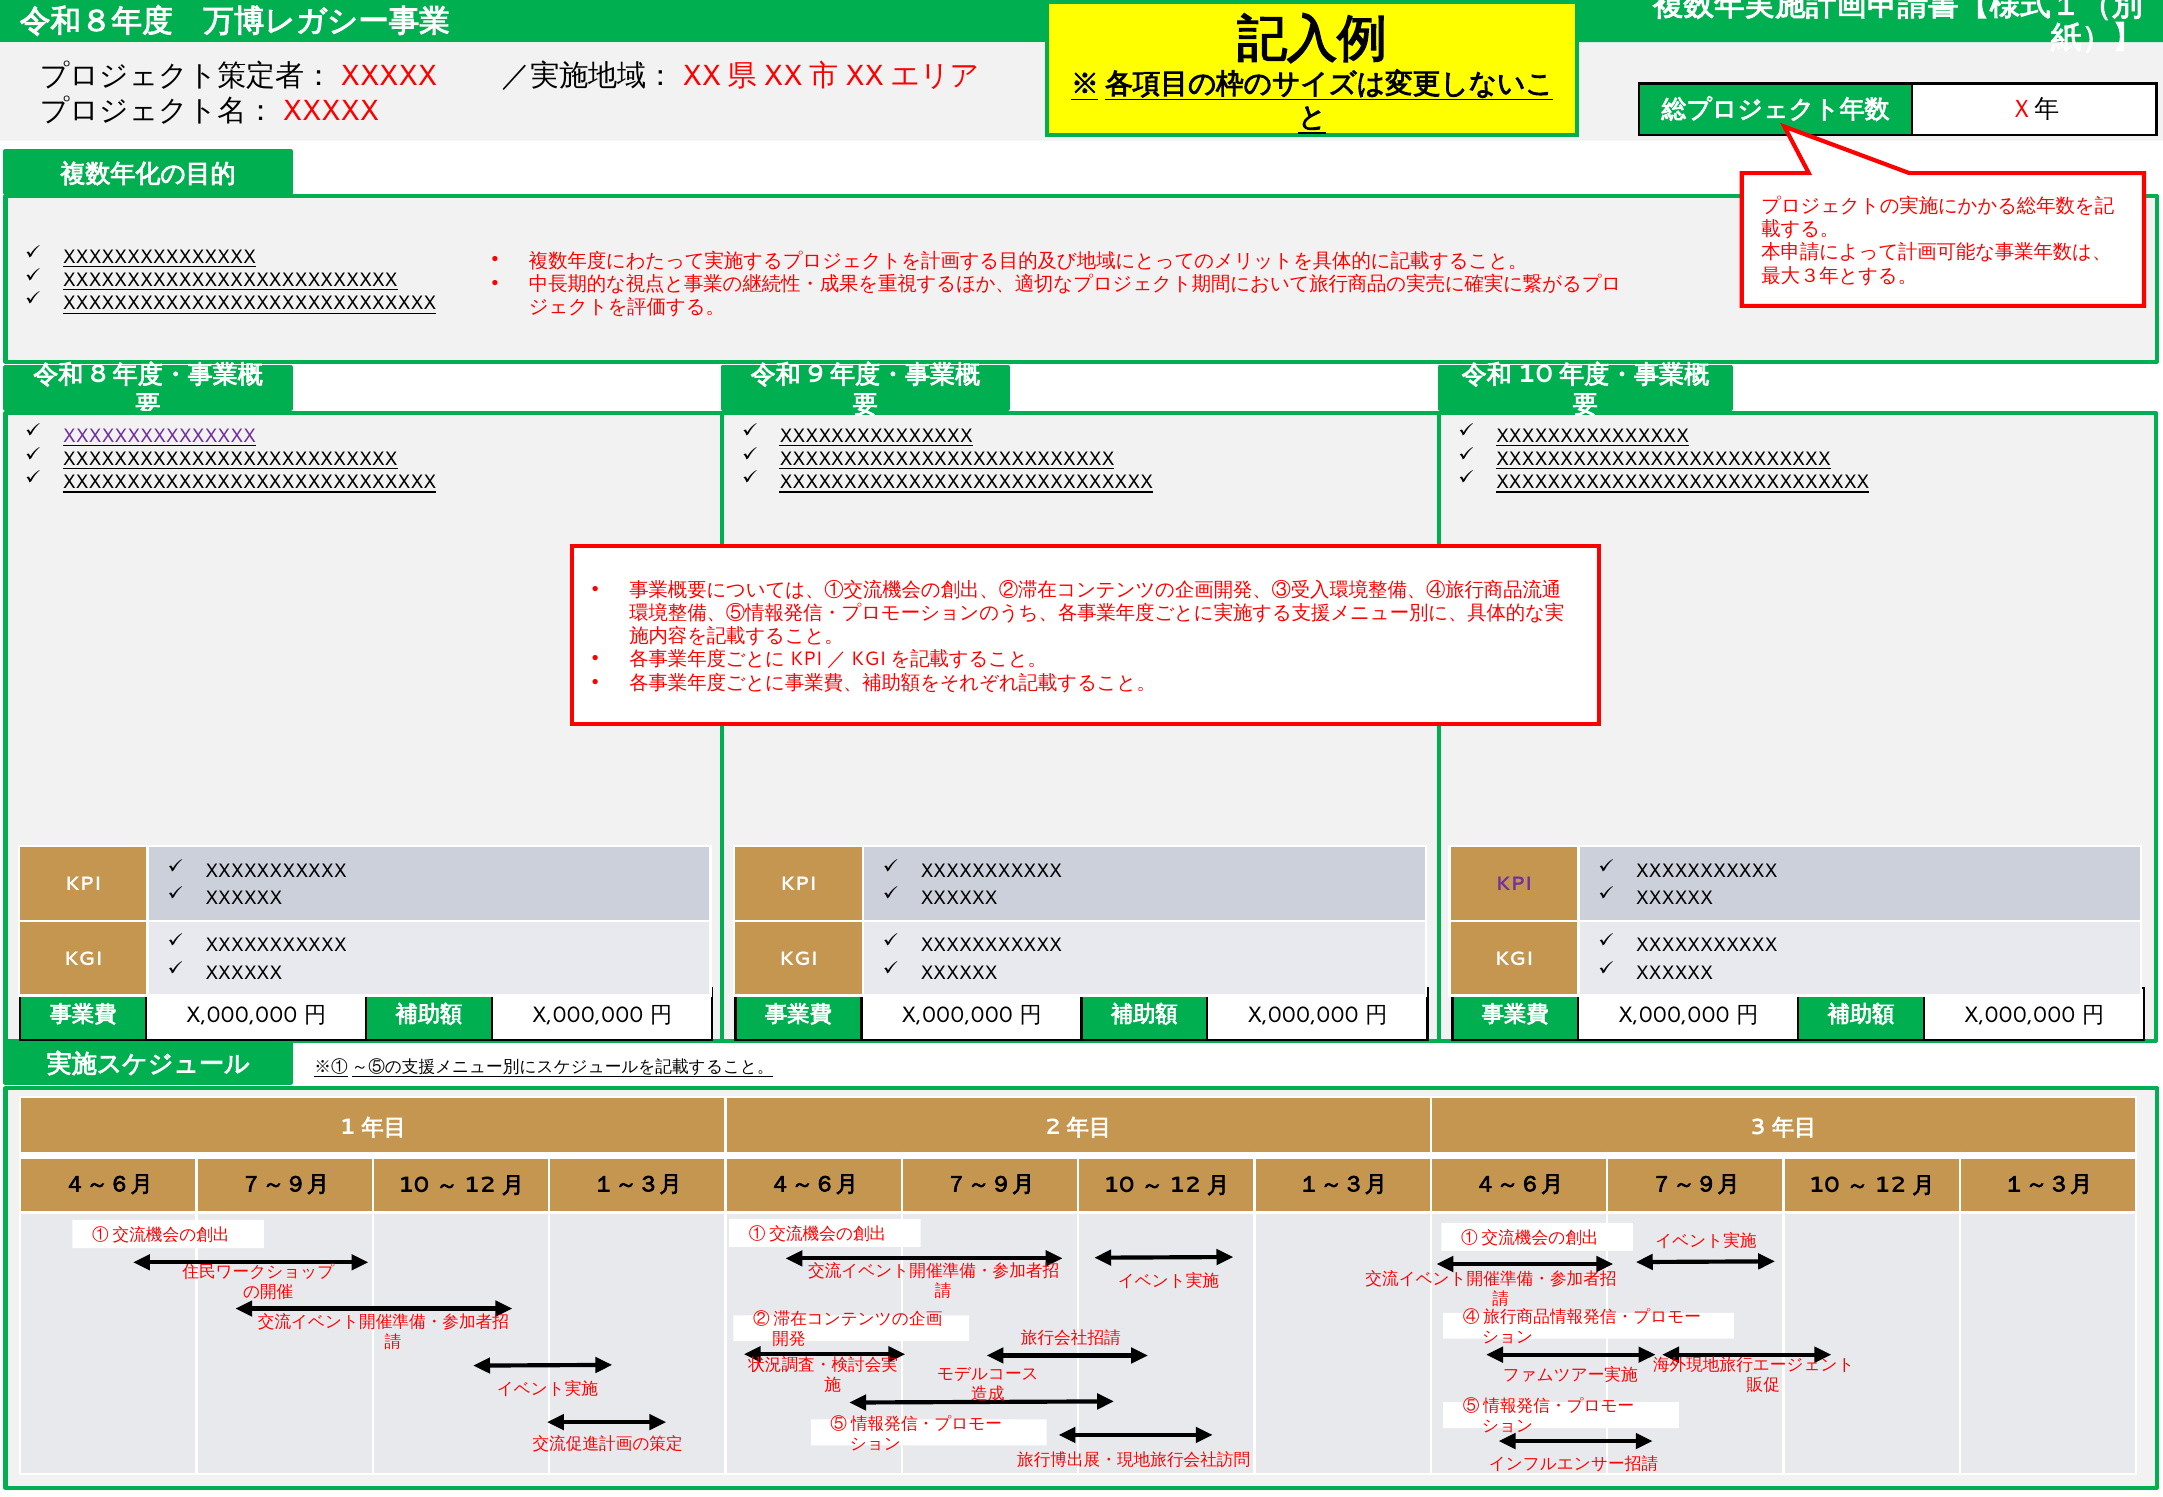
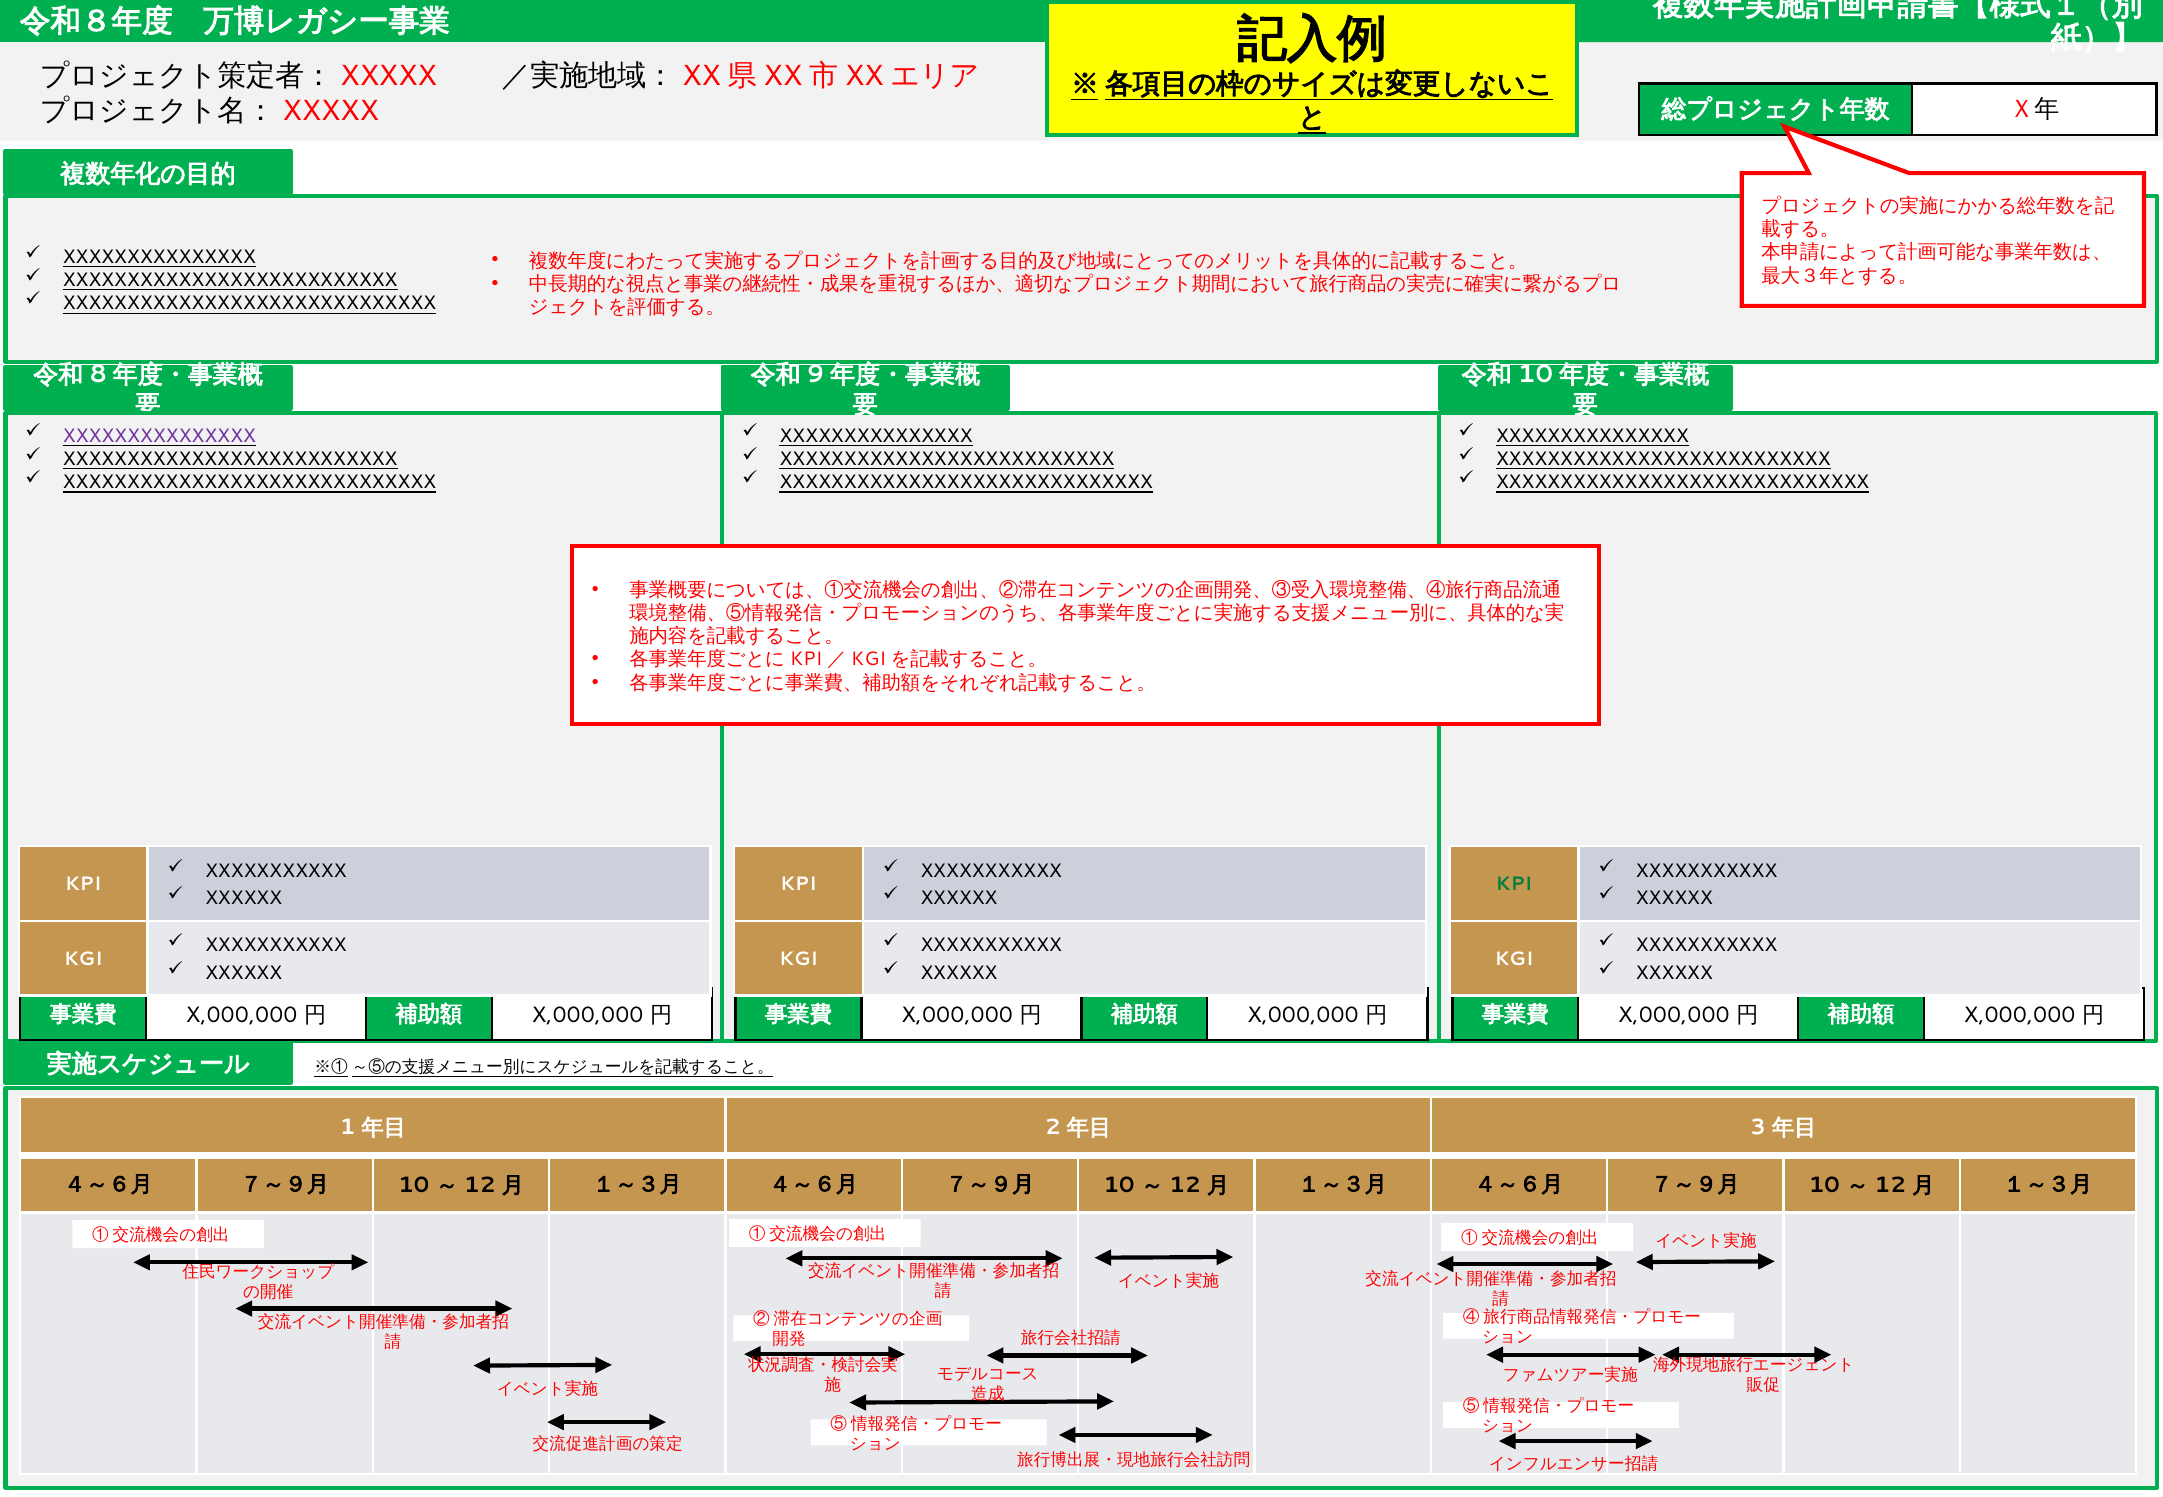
KPI colour: purple -> green (1514, 885)
